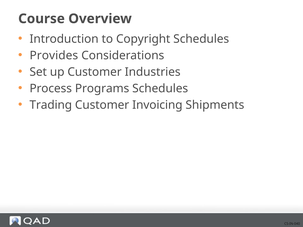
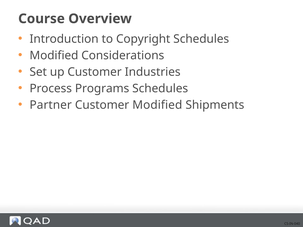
Provides: Provides -> Modified (54, 55)
Trading: Trading -> Partner (51, 105)
Customer Invoicing: Invoicing -> Modified (157, 105)
